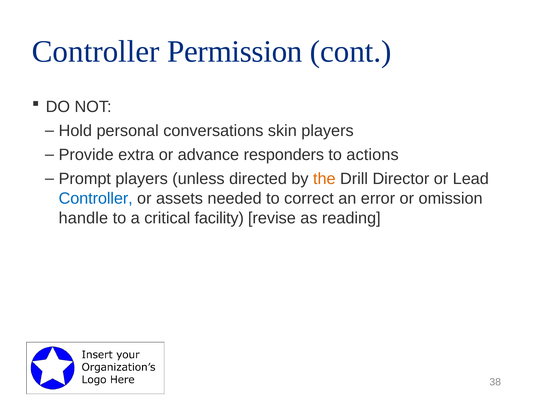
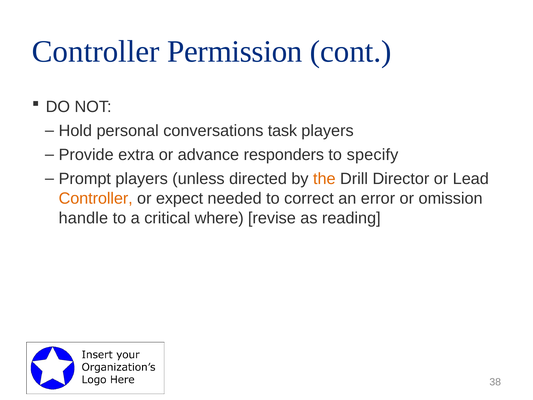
skin: skin -> task (282, 131)
actions: actions -> specify (373, 155)
Controller colour: blue -> orange (96, 198)
assets: assets -> expect (180, 198)
facility: facility -> where (219, 218)
